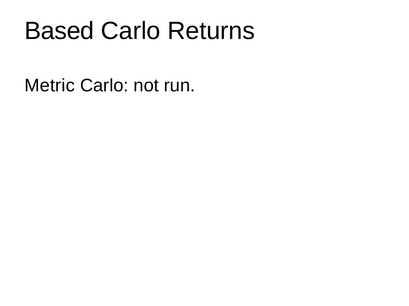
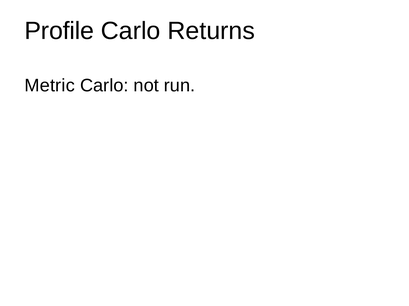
Based: Based -> Profile (59, 31)
